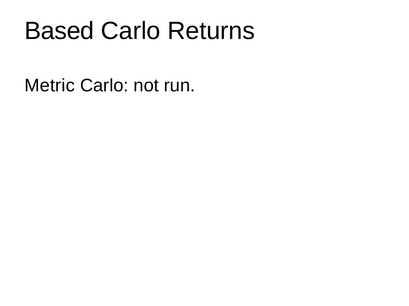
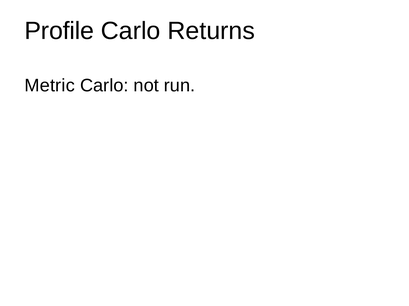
Based: Based -> Profile (59, 31)
